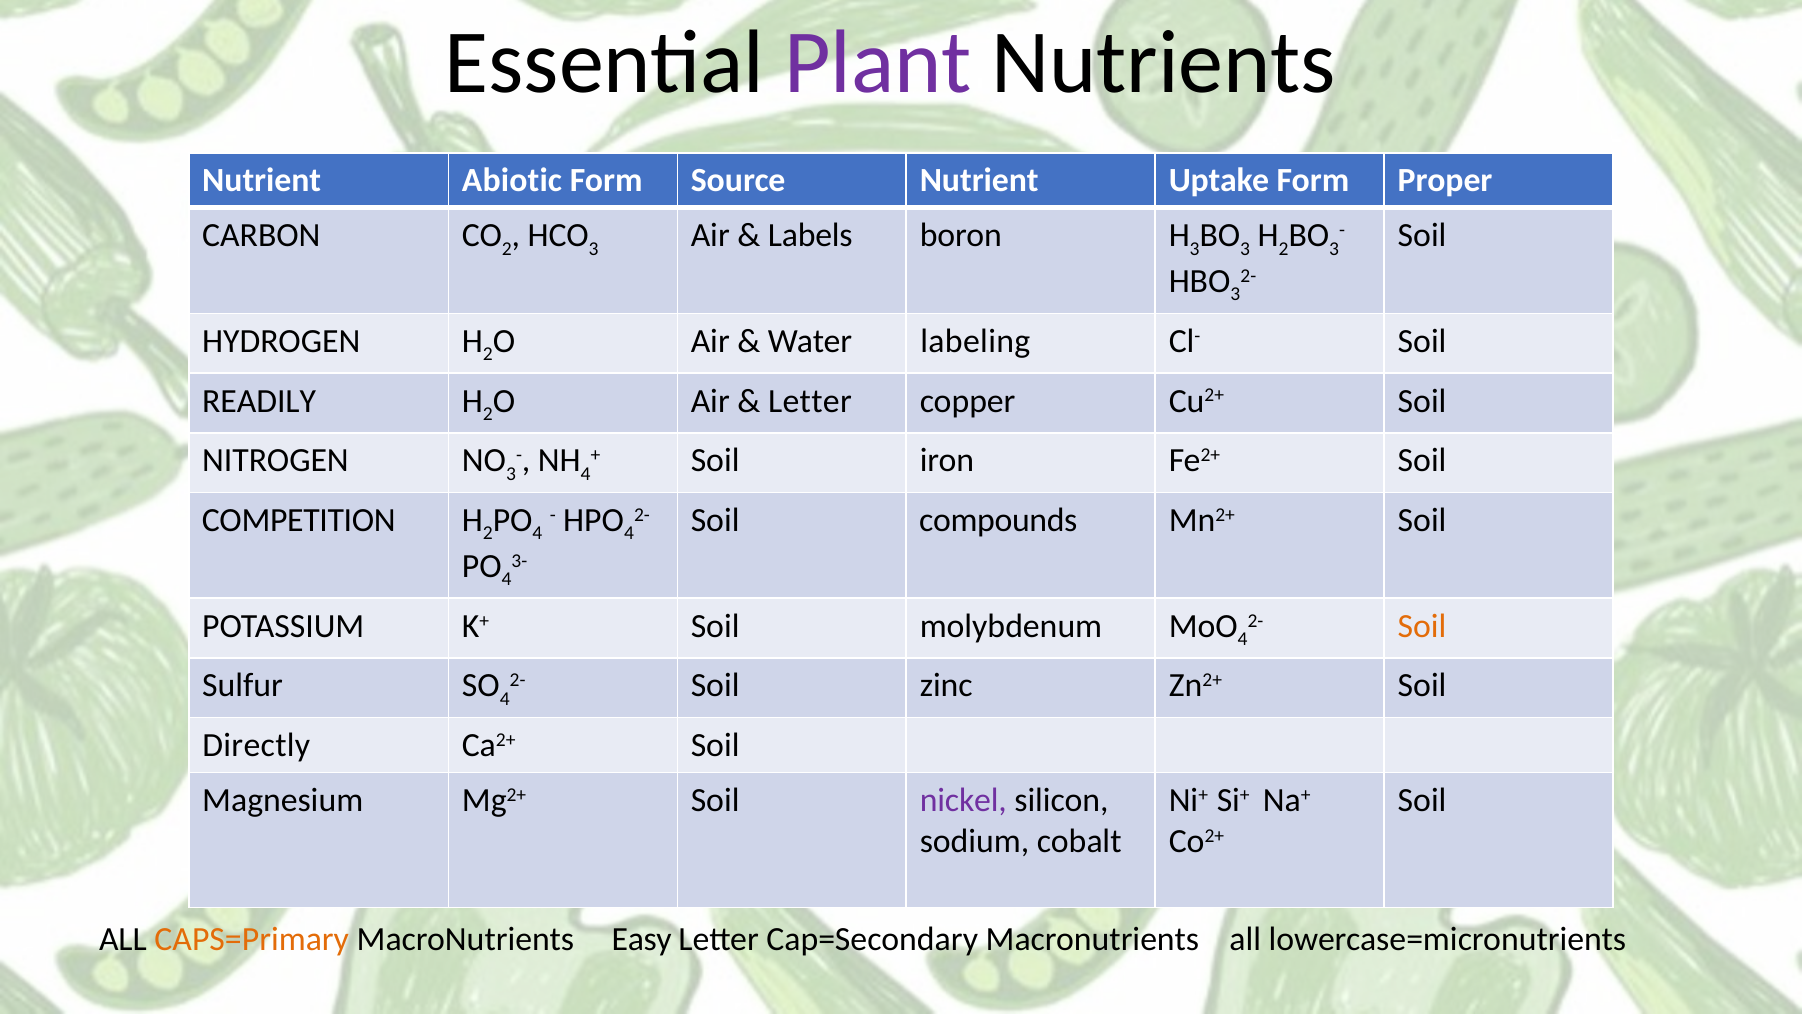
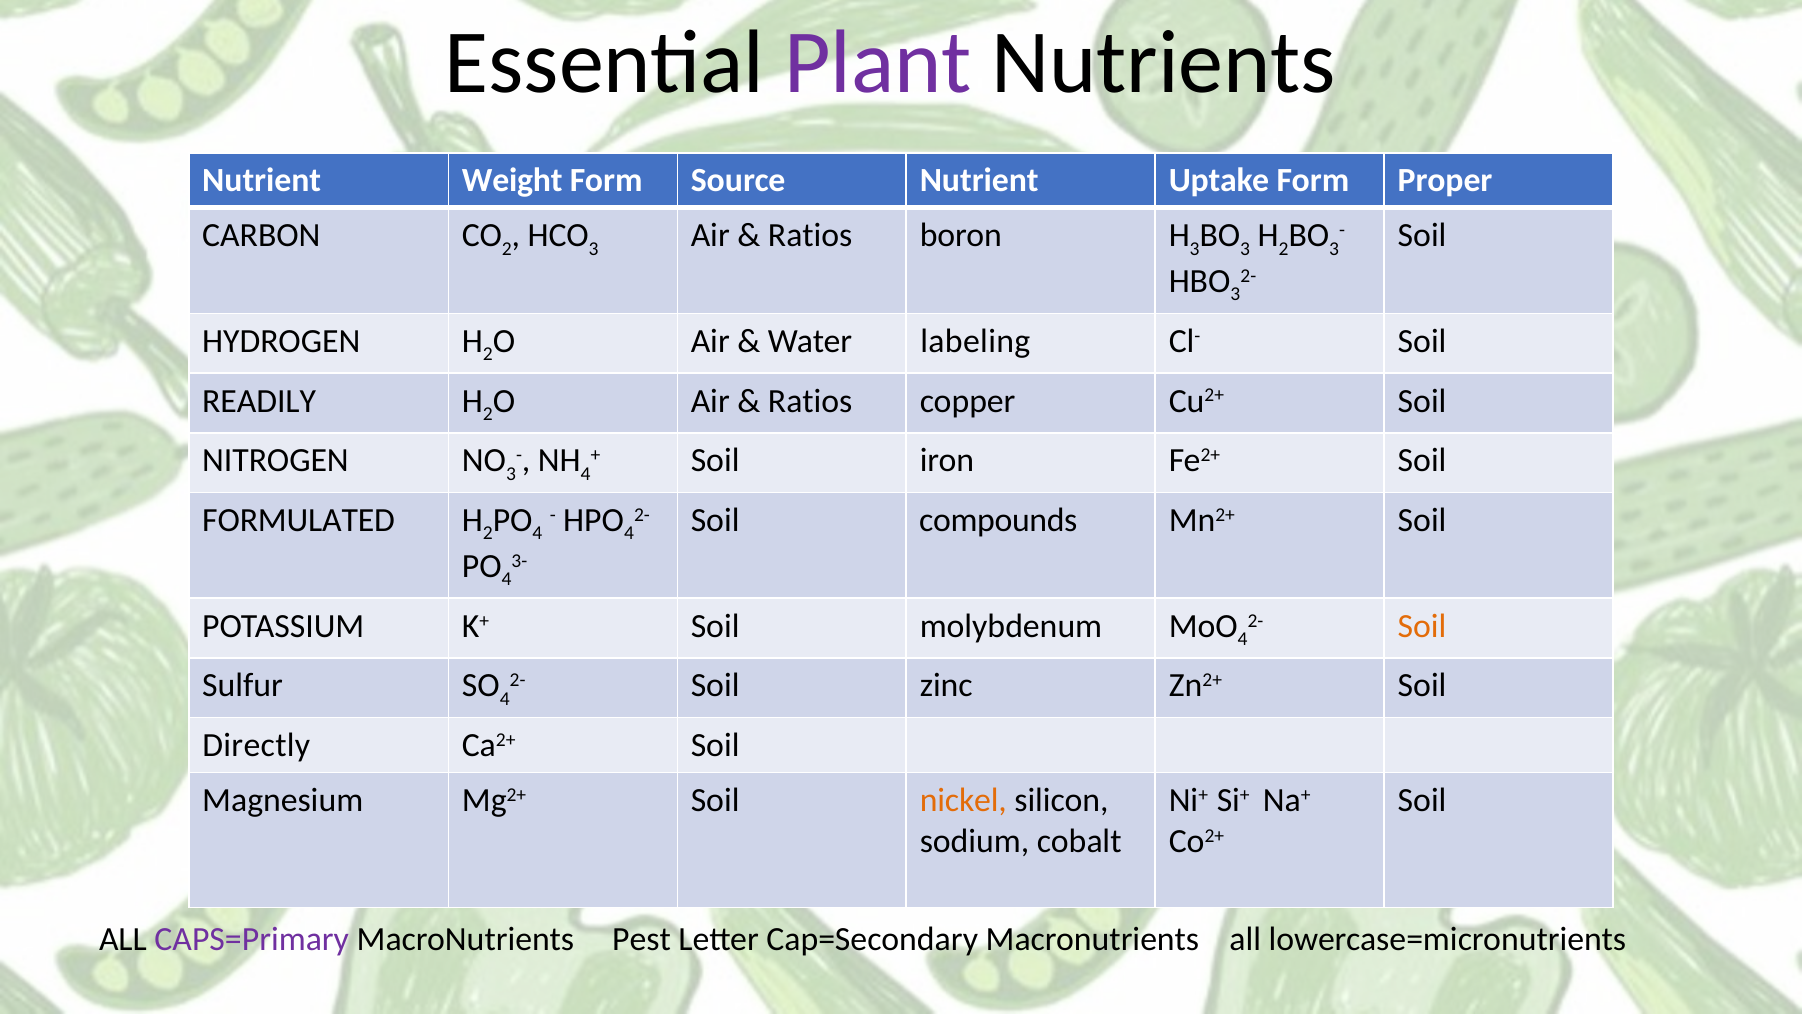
Abiotic: Abiotic -> Weight (512, 181)
Labels: Labels -> Ratios (810, 235)
Letter: Letter -> Ratios (810, 401)
COMPETITION: COMPETITION -> FORMULATED (299, 520)
nickel colour: purple -> orange (963, 800)
CAPS=Primary colour: orange -> purple (252, 939)
Easy: Easy -> Pest (642, 939)
